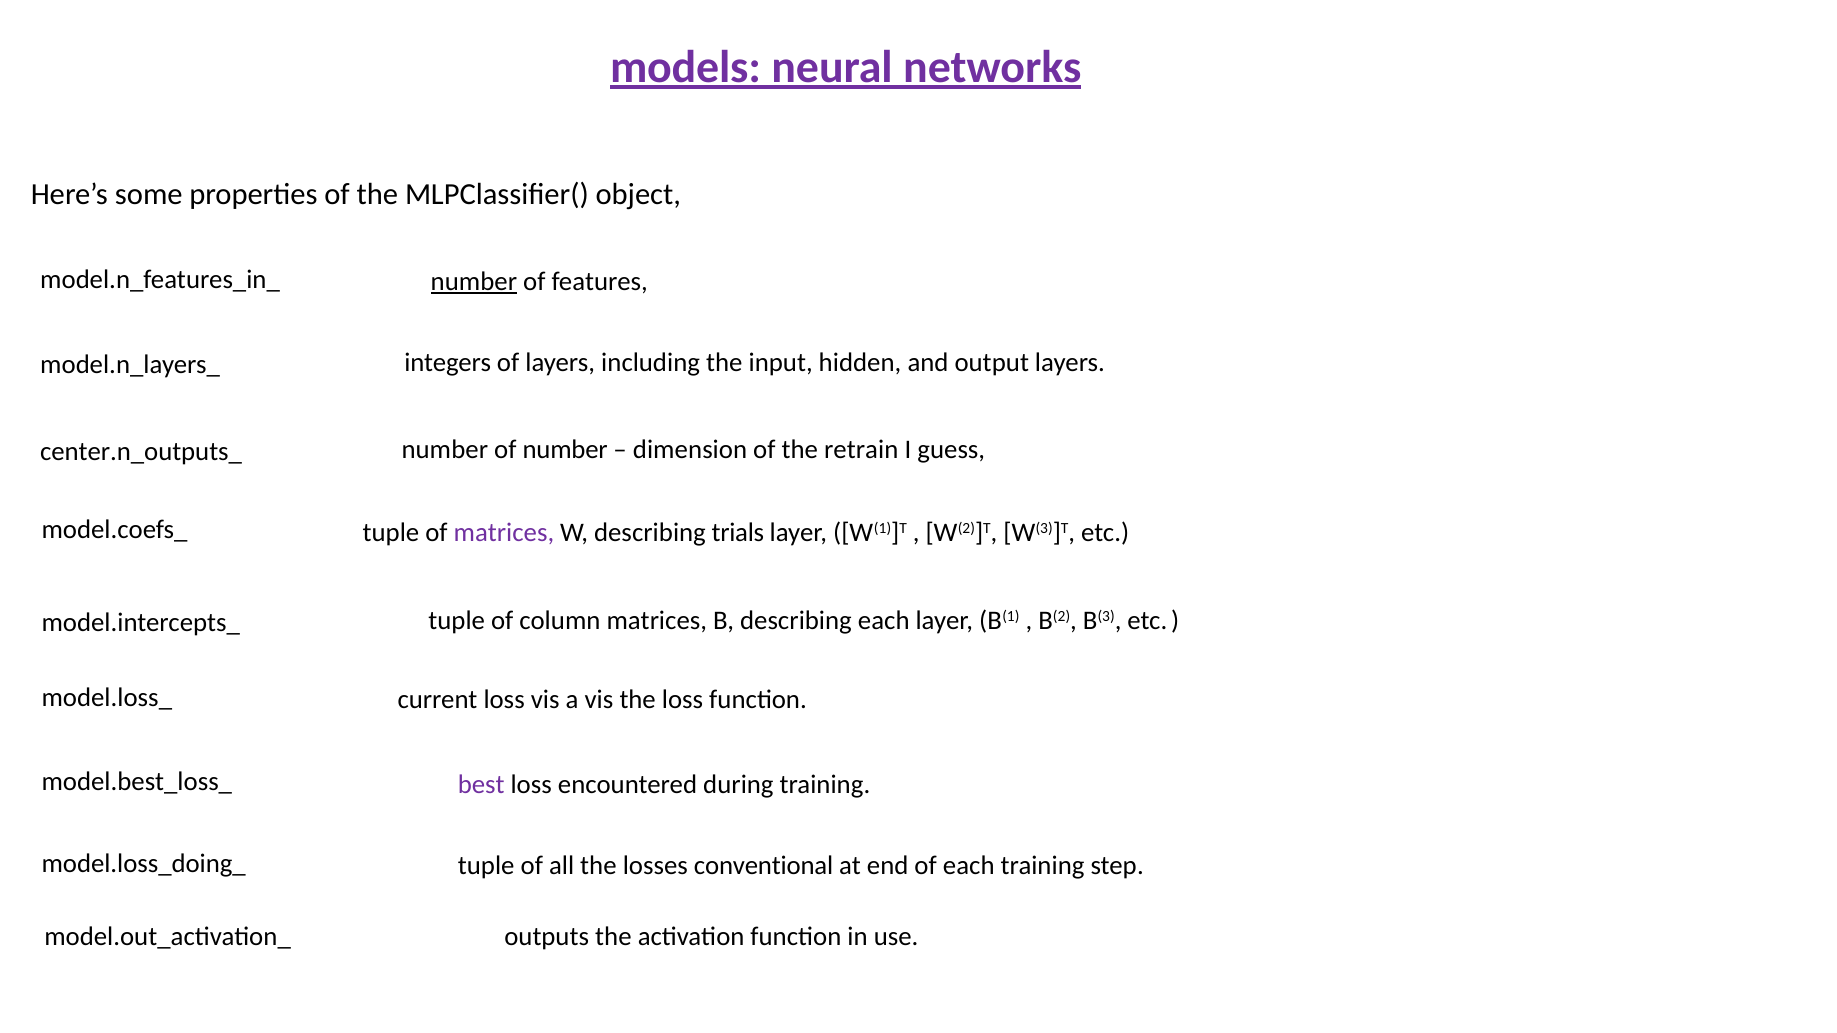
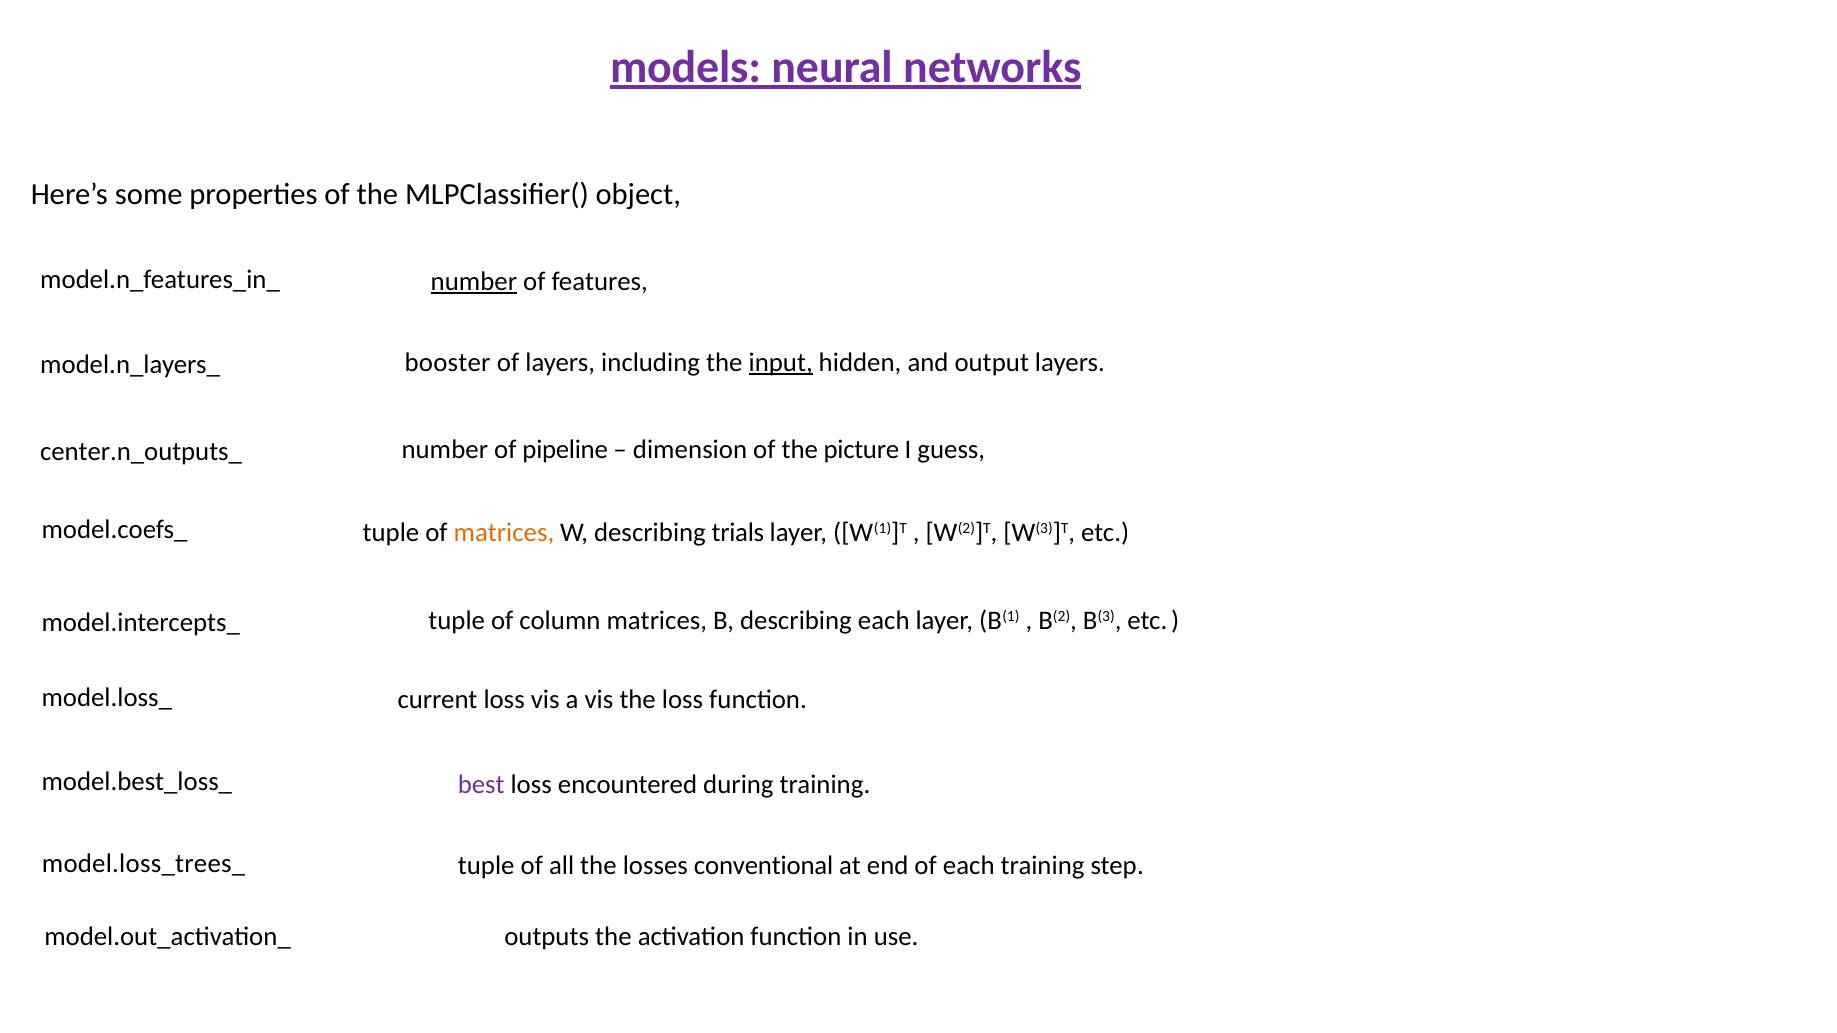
integers: integers -> booster (448, 362)
input underline: none -> present (781, 362)
of number: number -> pipeline (565, 450)
retrain: retrain -> picture (861, 450)
matrices colour: purple -> orange (504, 533)
model.loss_doing_: model.loss_doing_ -> model.loss_trees_ (144, 864)
